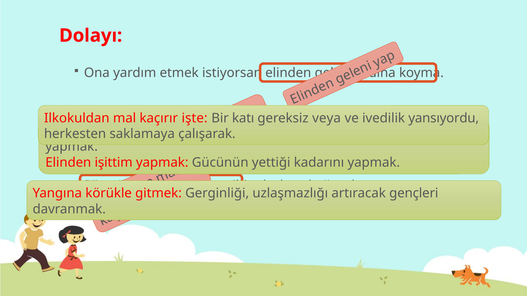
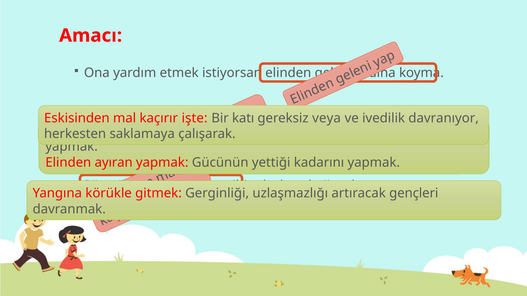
Dolayı: Dolayı -> Amacı (91, 36)
Ilkokuldan: Ilkokuldan -> Eskisinden (77, 118)
yansıyordu: yansıyordu -> davranıyor (444, 118)
işittim: işittim -> ayıran (114, 163)
